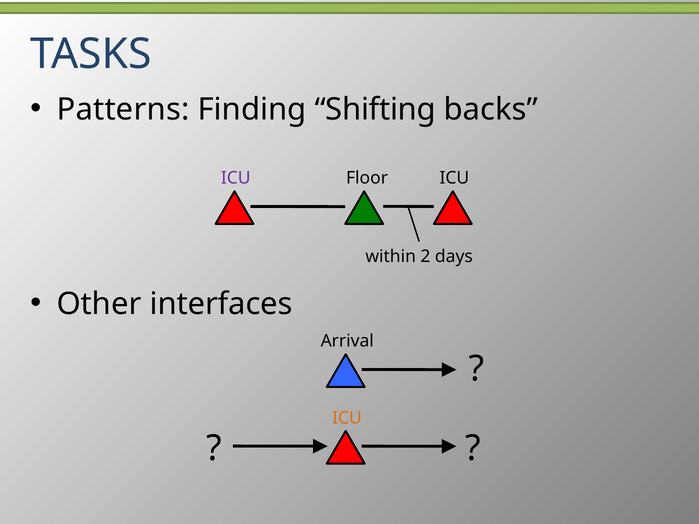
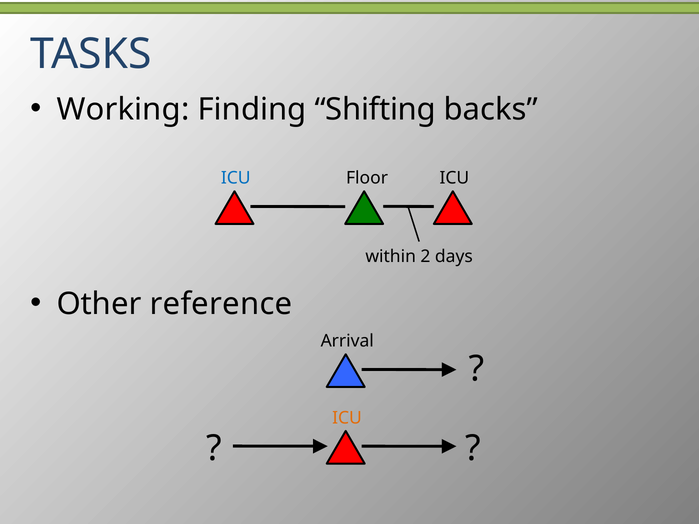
Patterns: Patterns -> Working (123, 109)
ICU colour: purple -> blue (236, 178)
interfaces: interfaces -> reference (221, 304)
